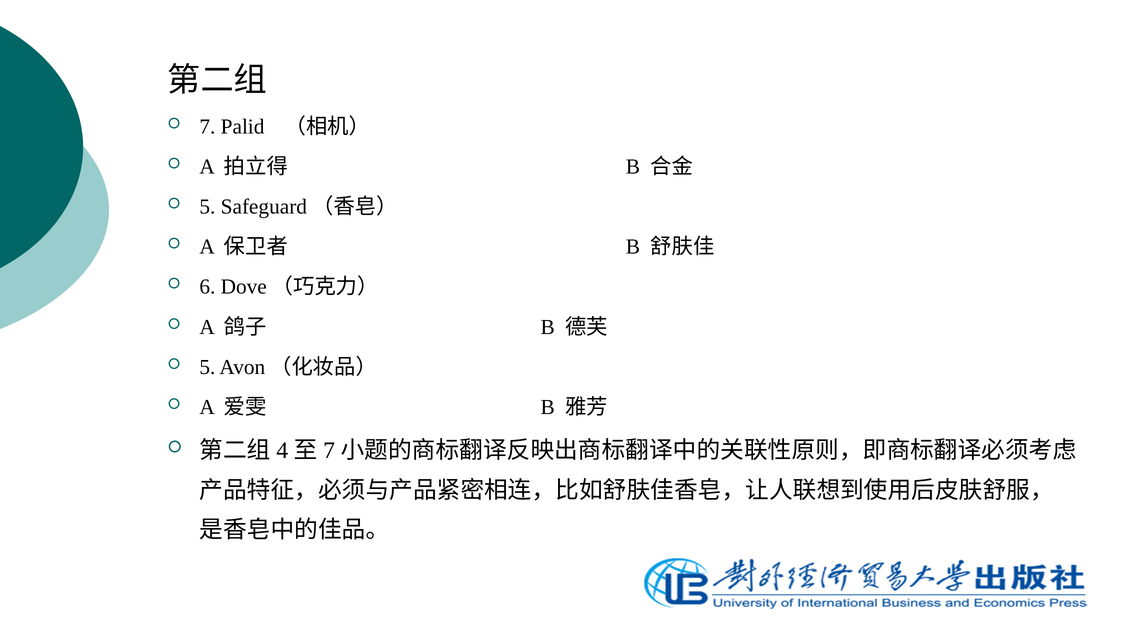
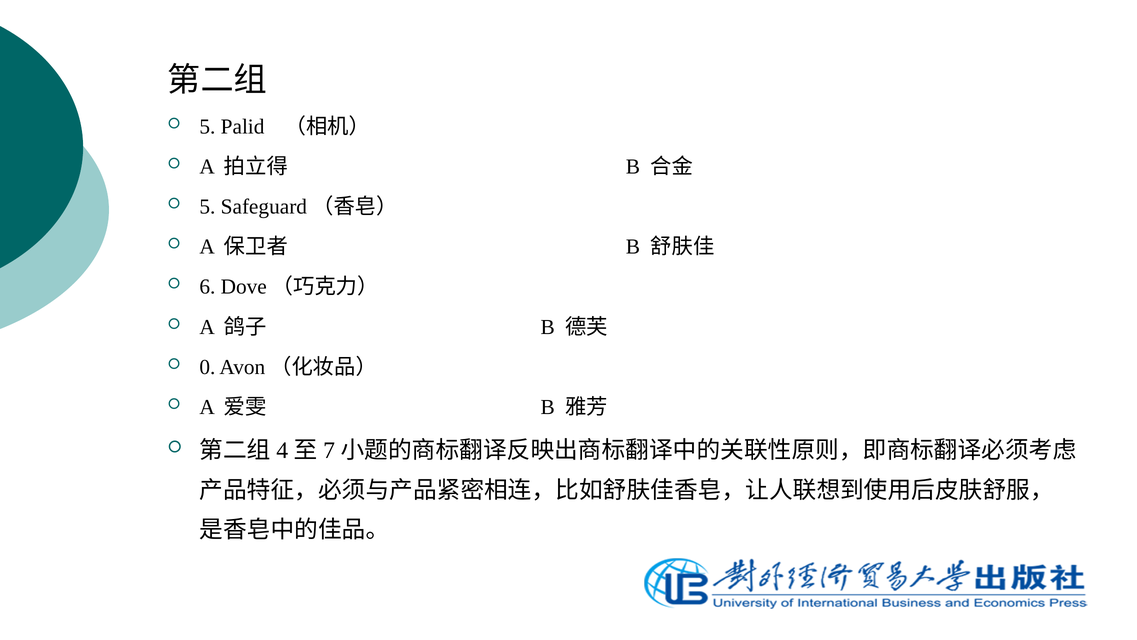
7: 7 -> 5 (207, 127)
5: 5 -> 0 (207, 367)
